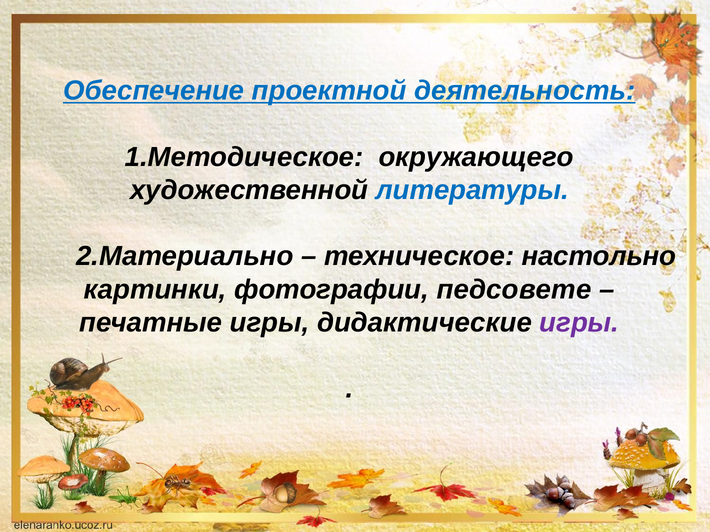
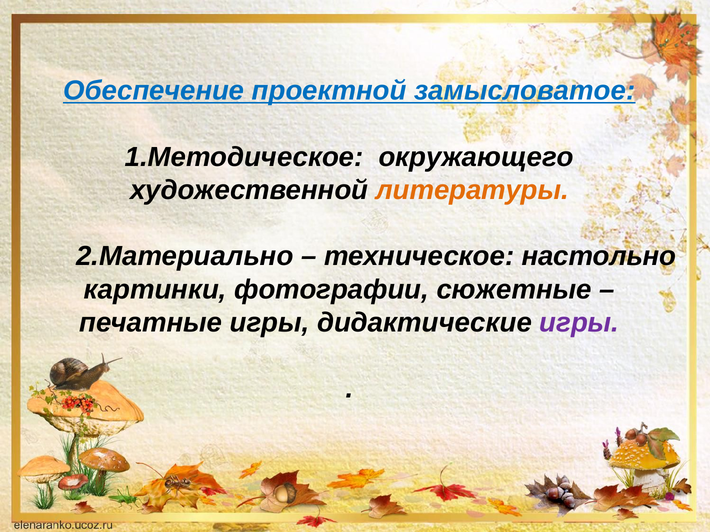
деятельность: деятельность -> замысловатое (525, 91)
литературы colour: blue -> orange (472, 190)
педсовете: педсовете -> сюжетные (514, 290)
